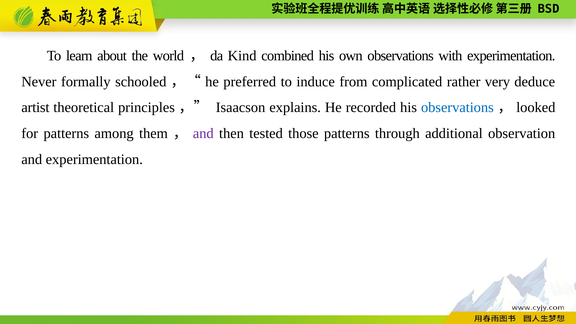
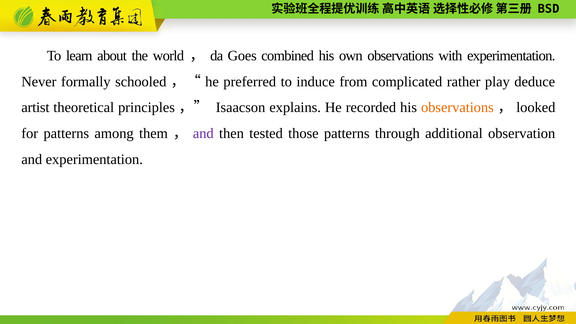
Kind: Kind -> Goes (242, 56)
very: very -> play (497, 82)
observations colour: blue -> orange (457, 108)
